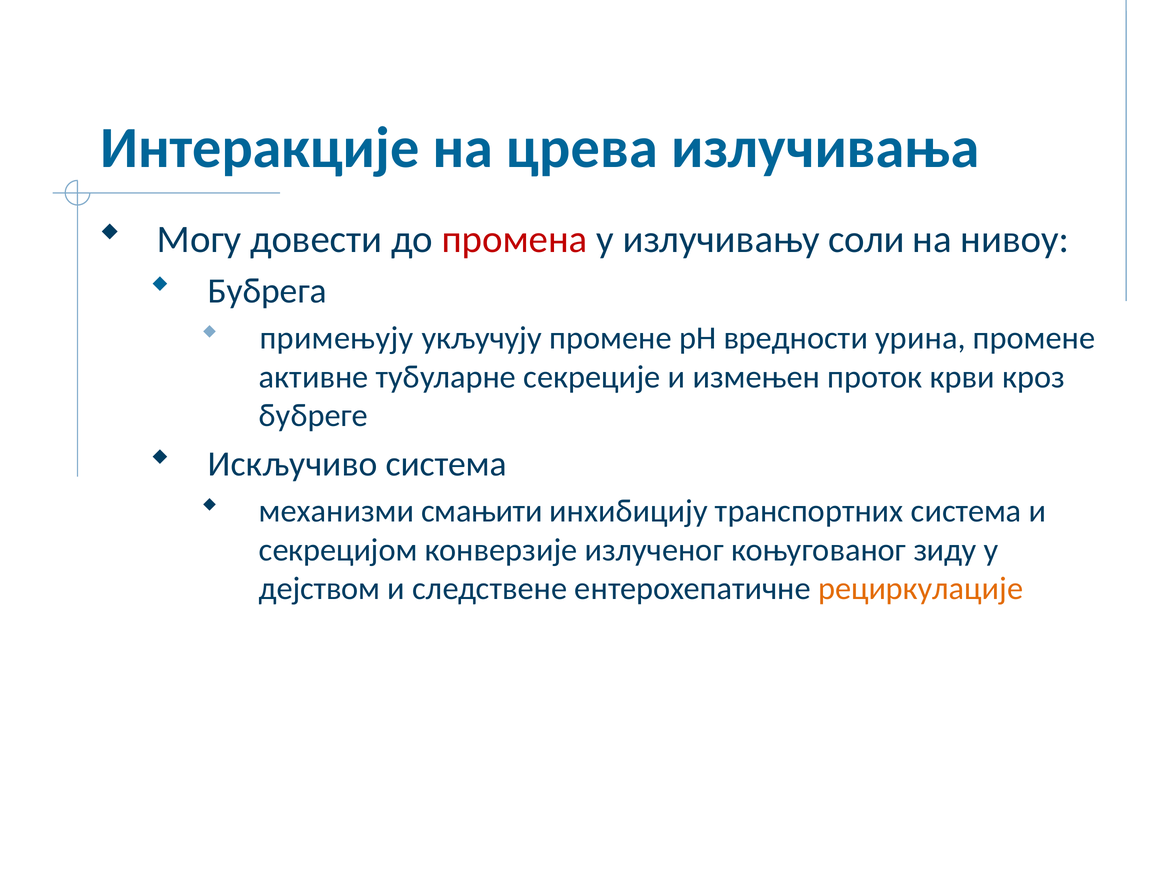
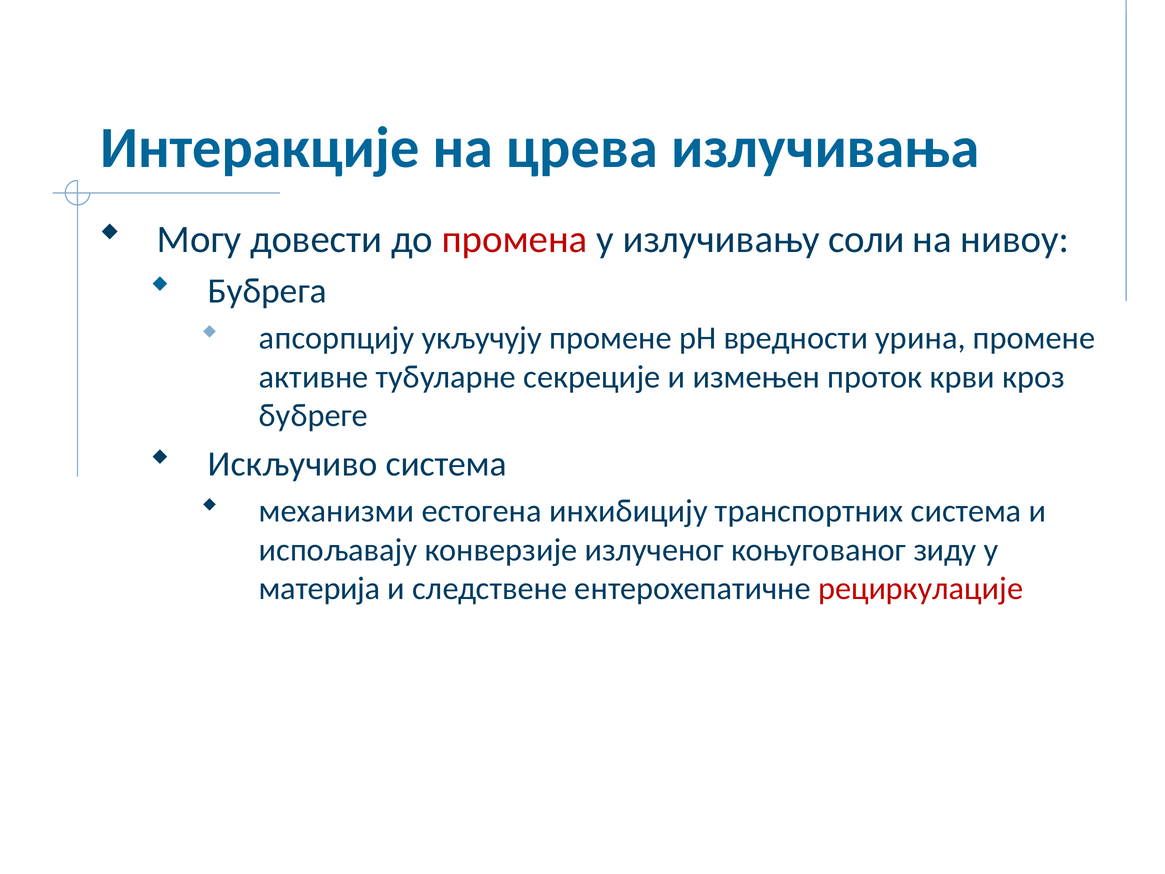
примењују: примењују -> апсорпцију (337, 338)
смањити: смањити -> естогена (482, 511)
секрецијом: секрецијом -> испољавају (338, 550)
дејством: дејством -> материја (320, 589)
рециркулације colour: orange -> red (921, 589)
